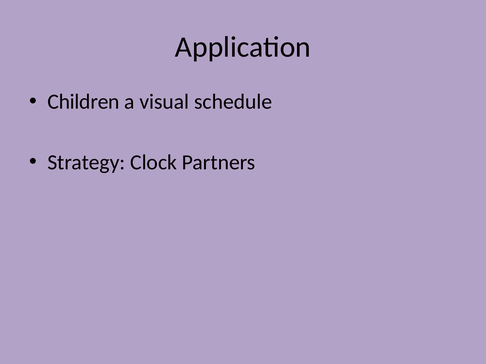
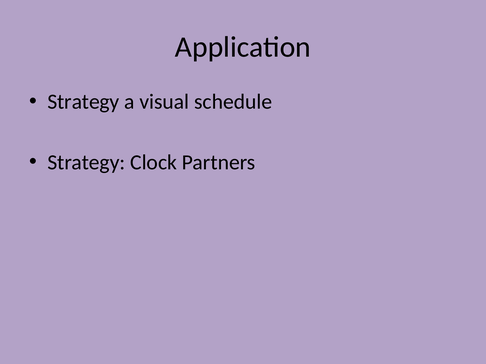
Children: Children -> Strategy (83, 102)
